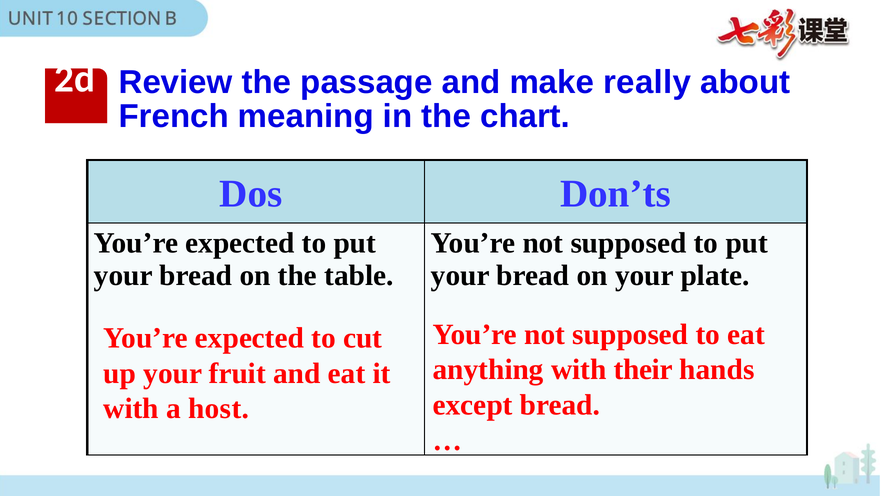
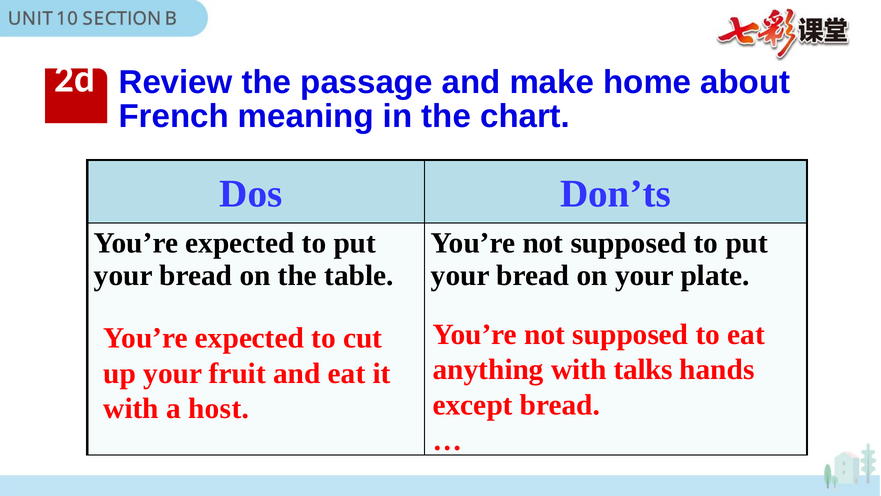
really: really -> home (647, 82)
their: their -> talks (643, 369)
